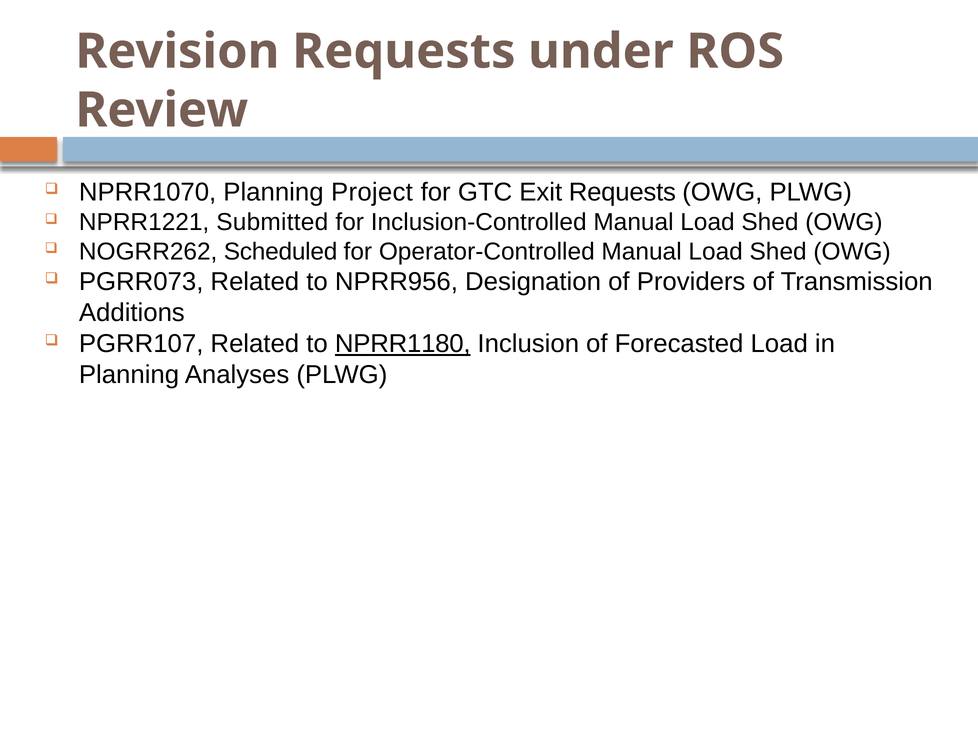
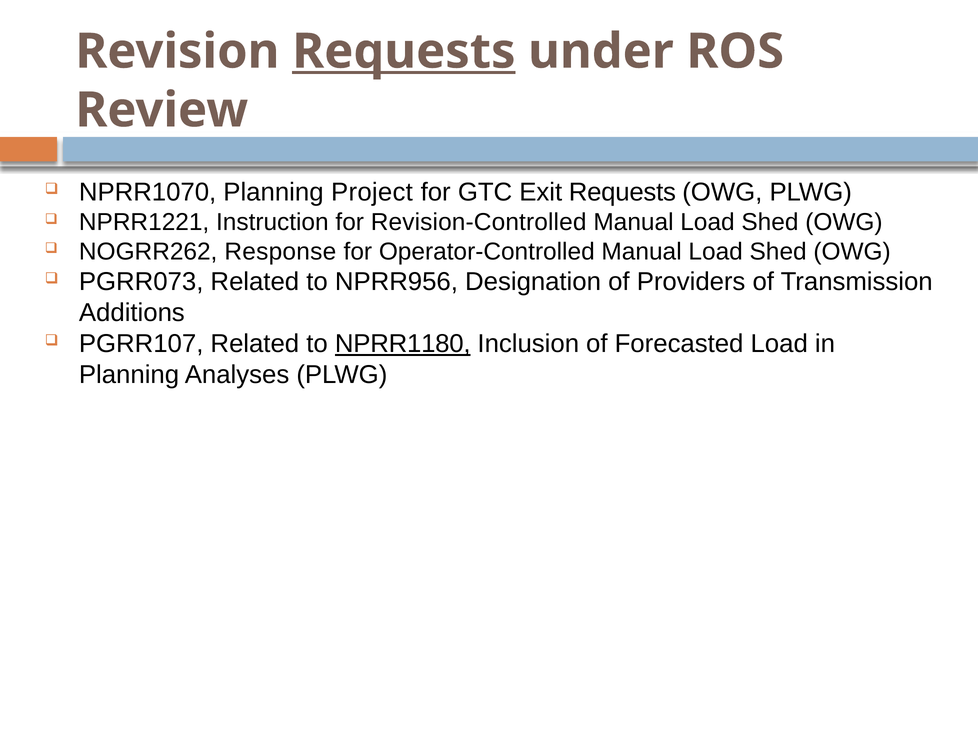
Requests underline: none -> present (404, 51)
Submitted: Submitted -> Instruction (272, 222)
Inclusion-Controlled: Inclusion-Controlled -> Revision-Controlled (479, 222)
Scheduled: Scheduled -> Response (280, 251)
